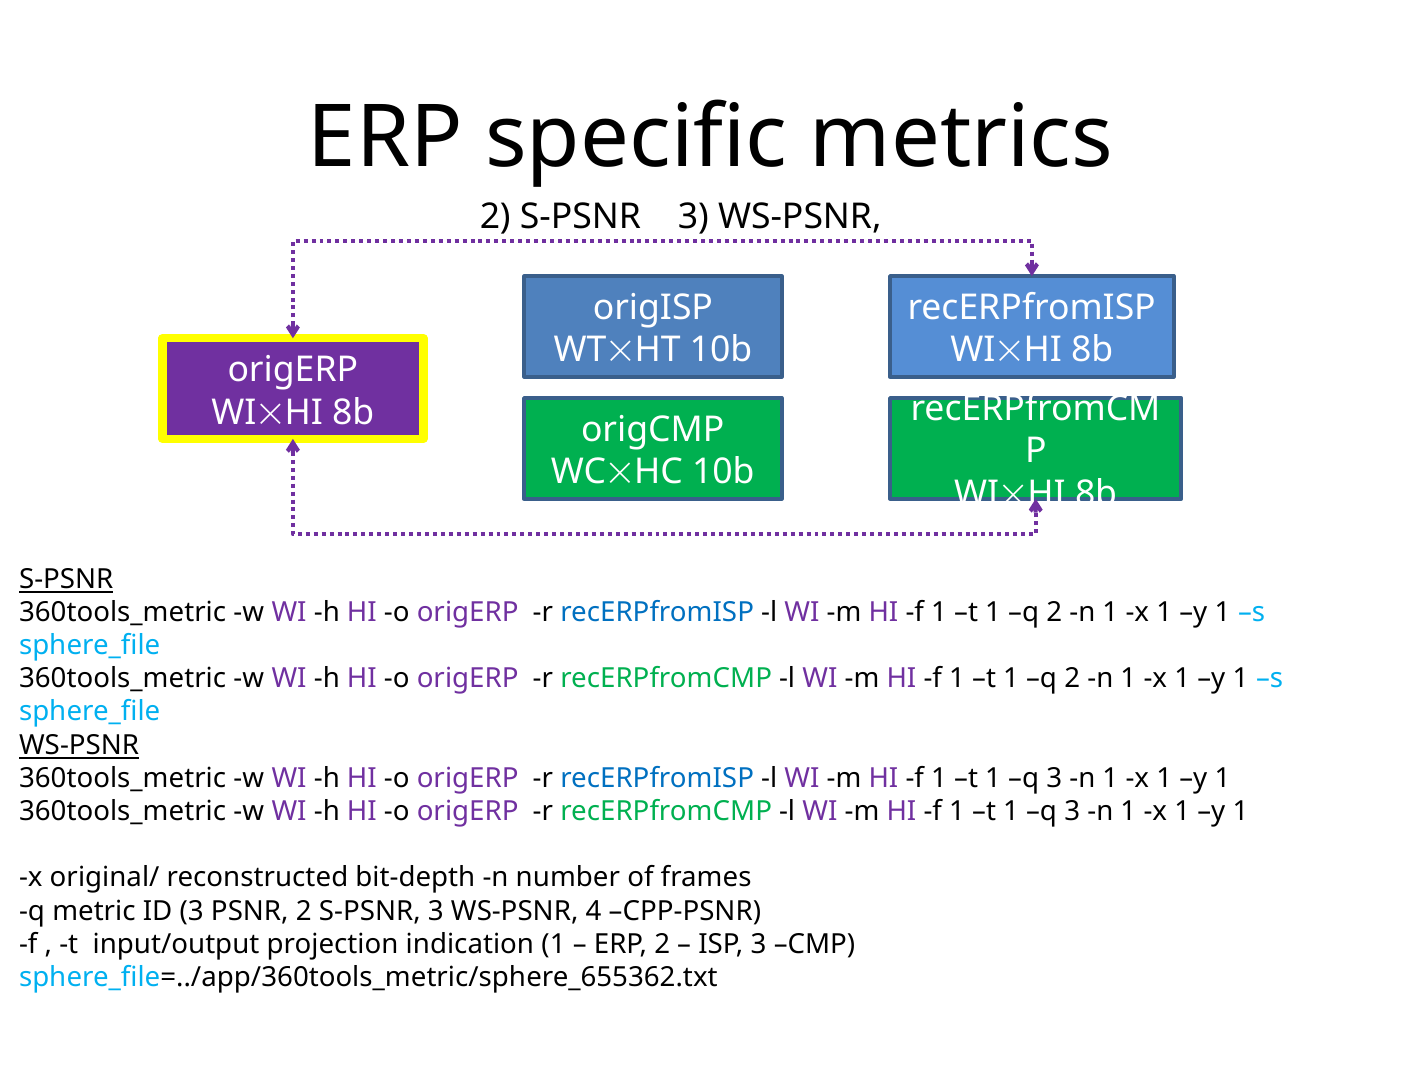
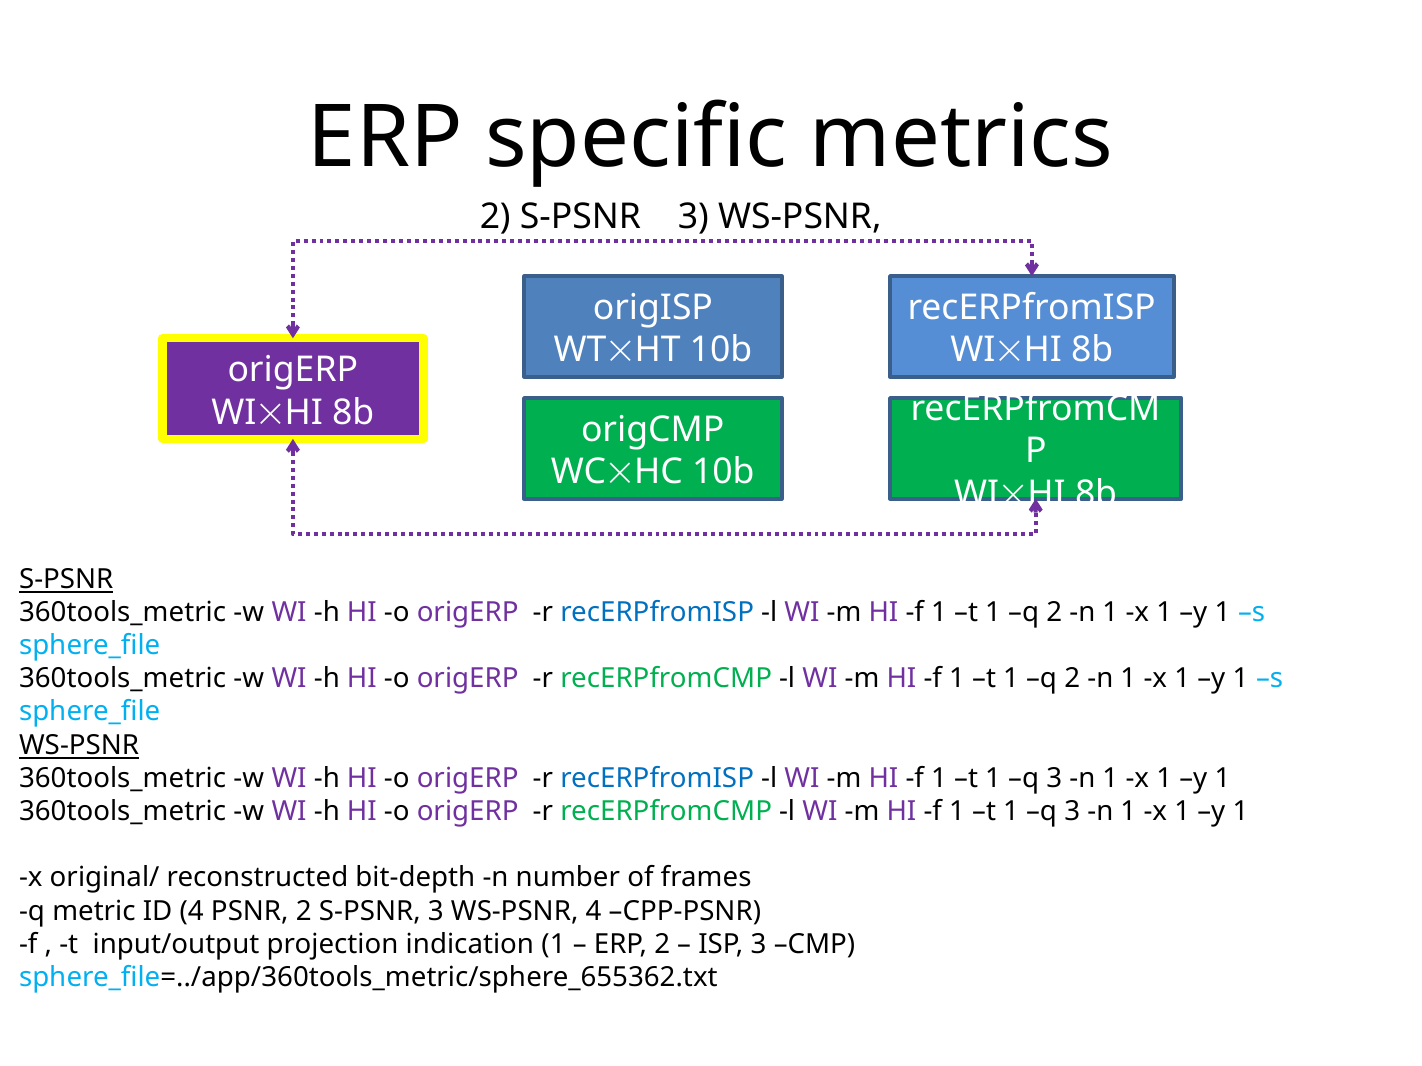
ID 3: 3 -> 4 (192, 911)
